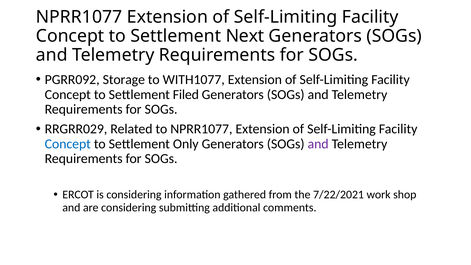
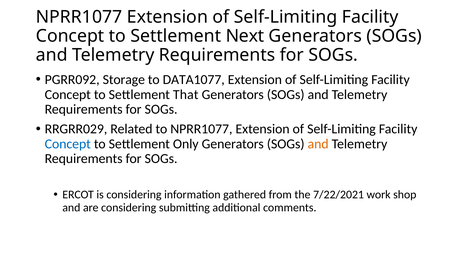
WITH1077: WITH1077 -> DATA1077 (194, 80)
Filed: Filed -> That (186, 94)
and colour: purple -> orange (318, 144)
